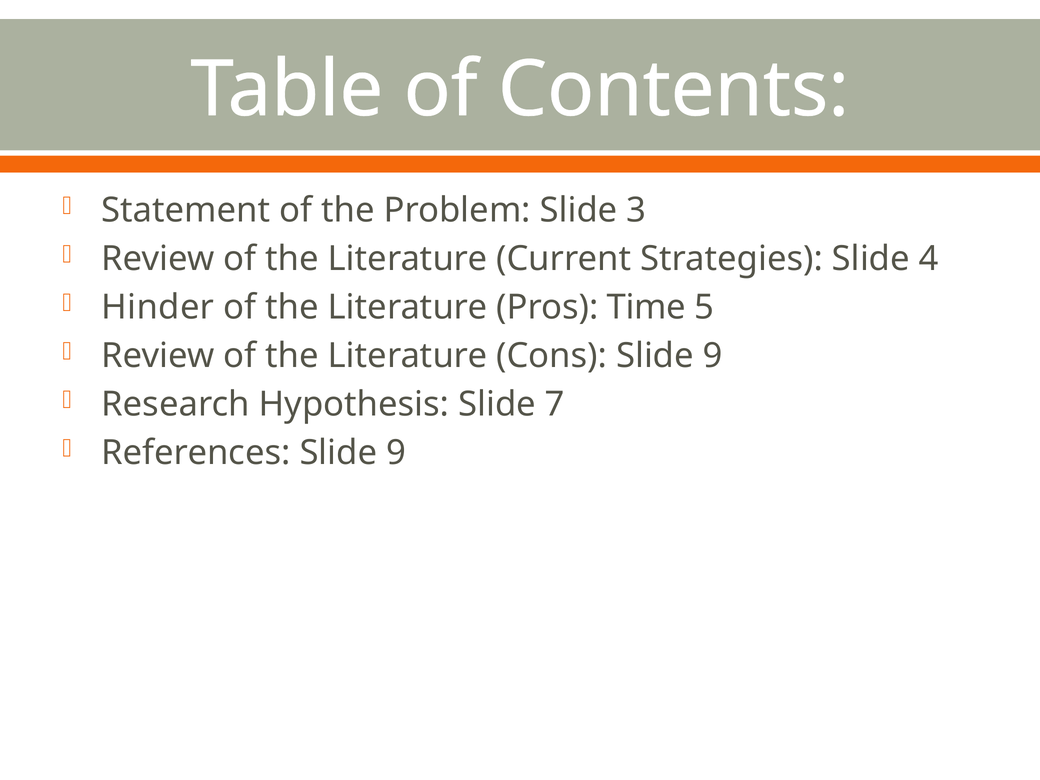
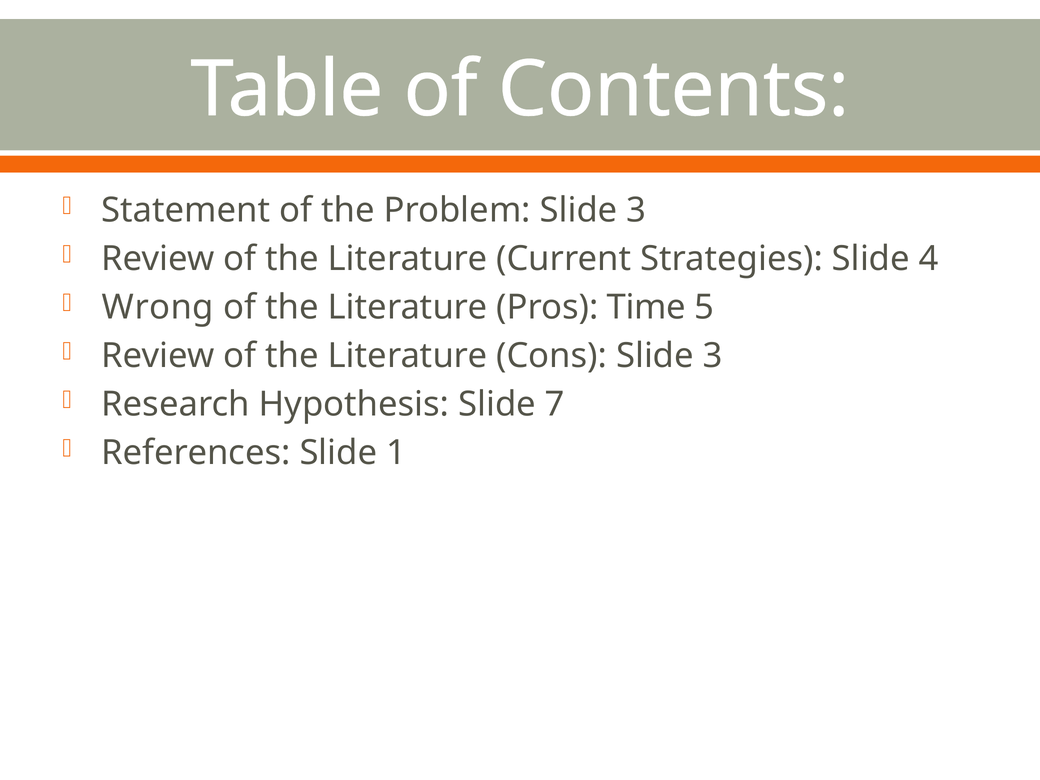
Hinder: Hinder -> Wrong (158, 307)
Cons Slide 9: 9 -> 3 (713, 356)
References Slide 9: 9 -> 1 (396, 453)
